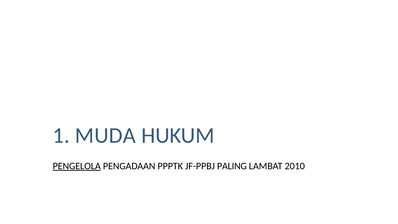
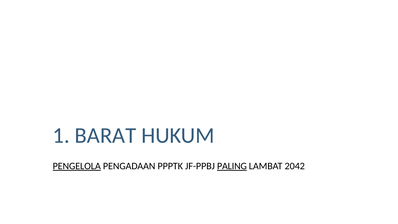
MUDA: MUDA -> BARAT (105, 136)
PALING underline: none -> present (232, 166)
2010: 2010 -> 2042 (295, 166)
